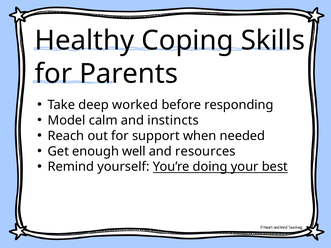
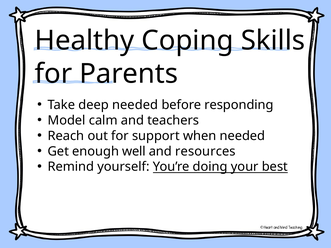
deep worked: worked -> needed (135, 105)
instincts: instincts -> teachers (173, 121)
